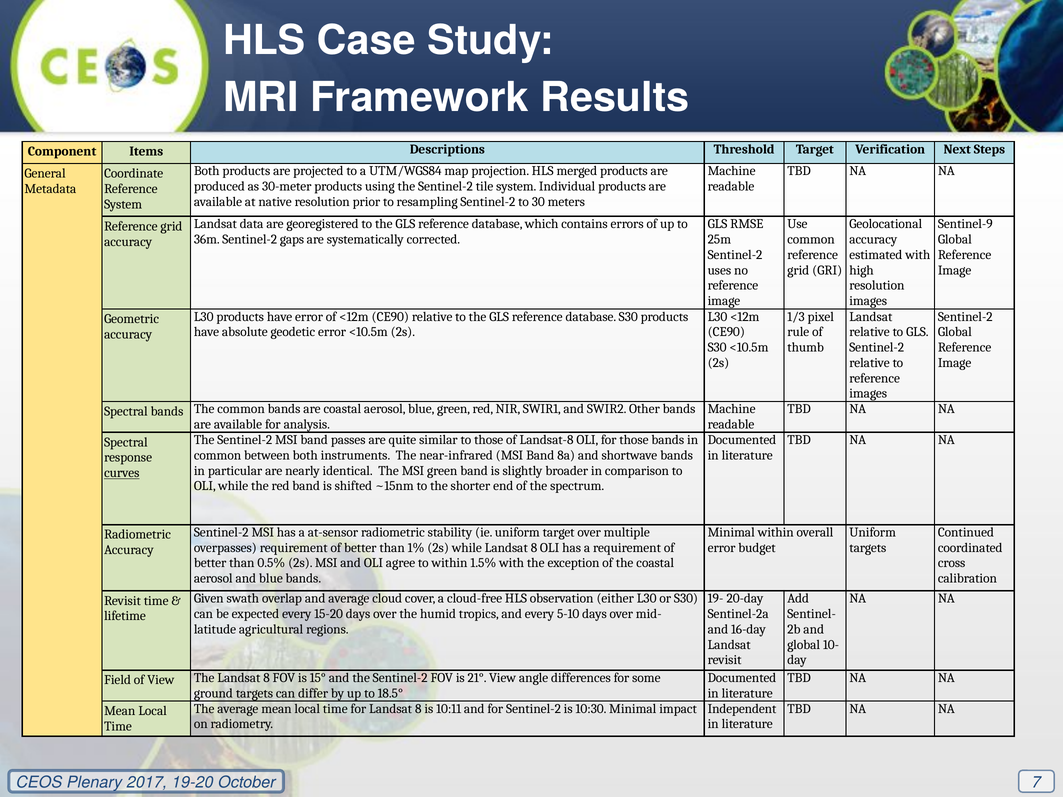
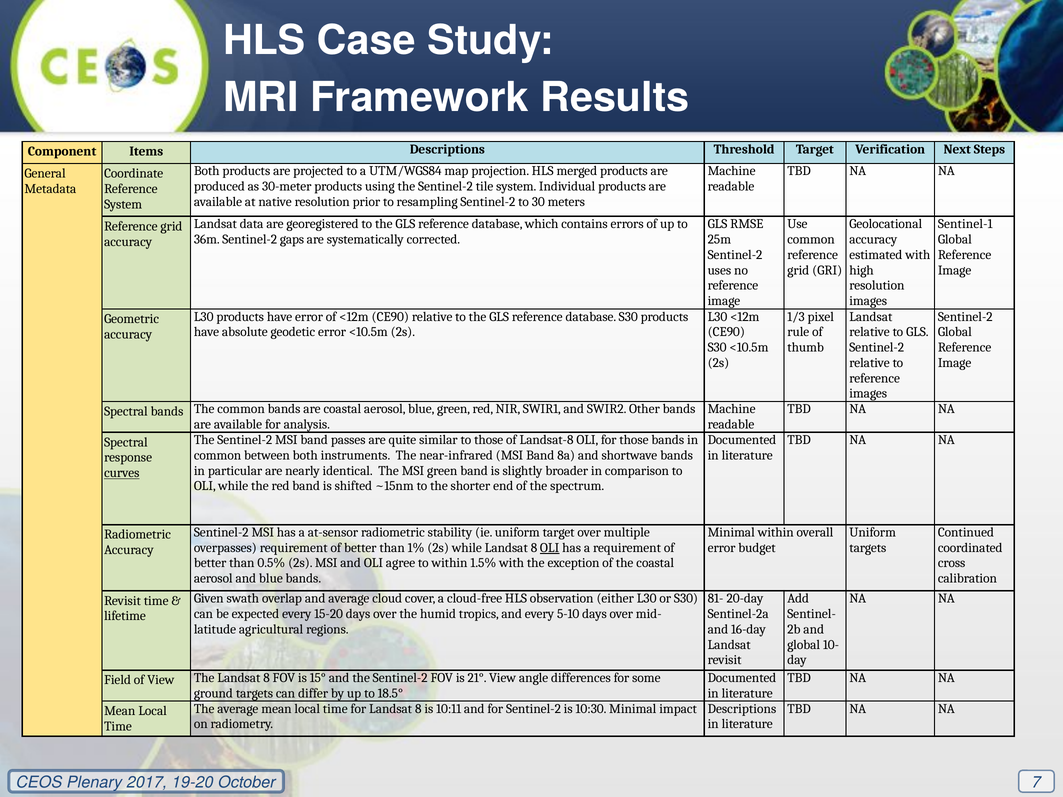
Sentinel-9: Sentinel-9 -> Sentinel-1 (965, 224)
OLI underline: none -> present (550, 548)
19-: 19- -> 81- (716, 599)
Independent: Independent -> Descriptions (742, 709)
